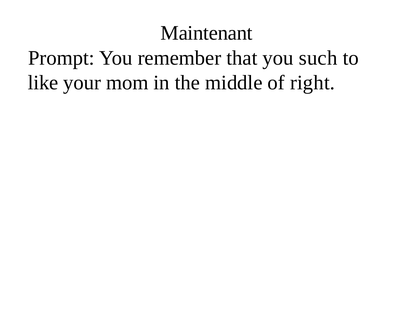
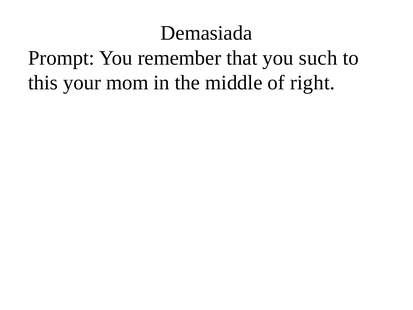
Maintenant: Maintenant -> Demasiada (206, 33)
like: like -> this (43, 83)
